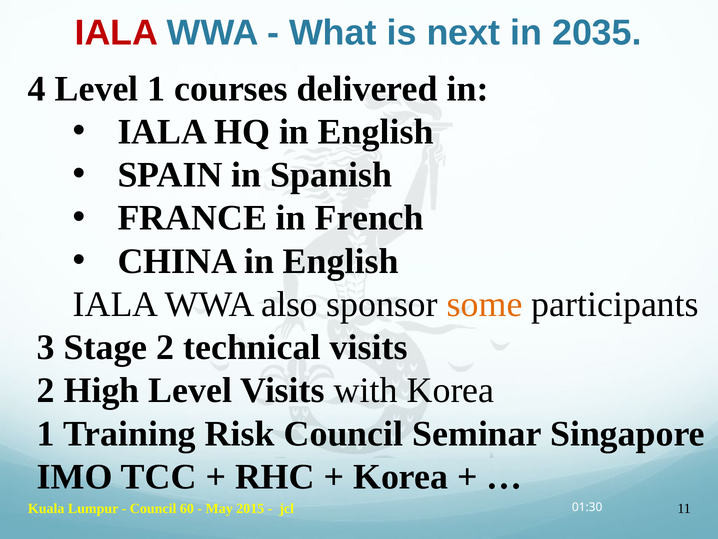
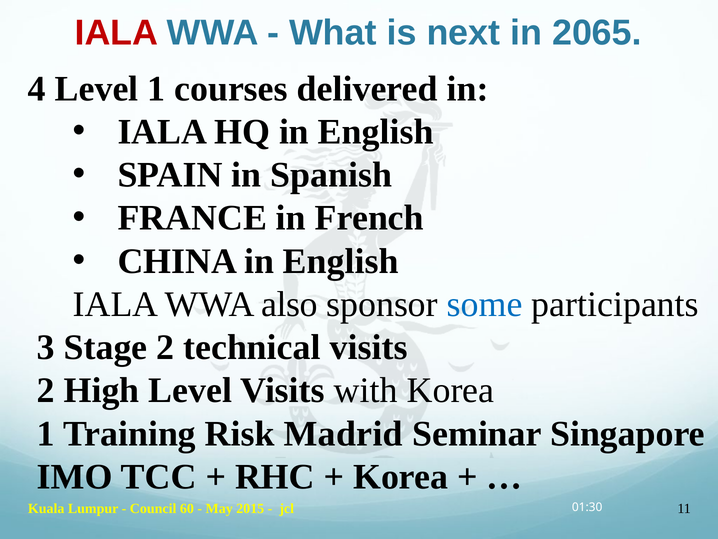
2035: 2035 -> 2065 (597, 33)
some colour: orange -> blue (485, 304)
Risk Council: Council -> Madrid (343, 433)
